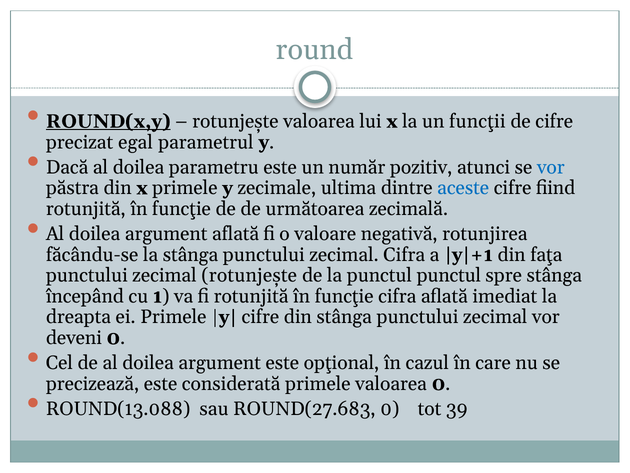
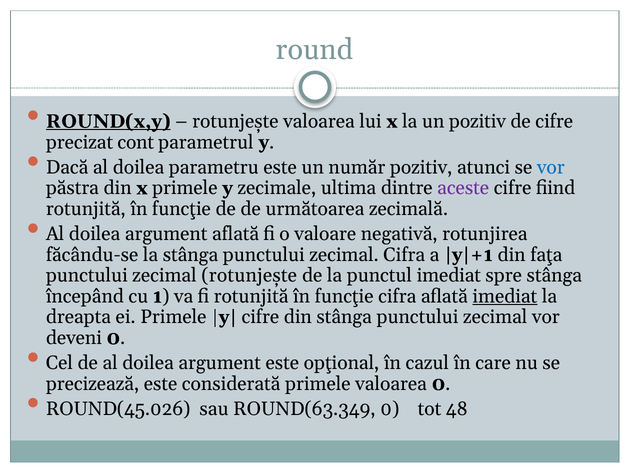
un funcţii: funcţii -> pozitiv (477, 121)
egal: egal -> cont (136, 142)
aceste colour: blue -> purple (463, 188)
punctul punctul: punctul -> imediat (449, 275)
imediat underline: none -> present (505, 296)
ROUND(13.088: ROUND(13.088 -> ROUND(45.026 (118, 408)
ROUND(27.683: ROUND(27.683 -> ROUND(63.349 (304, 408)
39: 39 -> 48 (457, 408)
